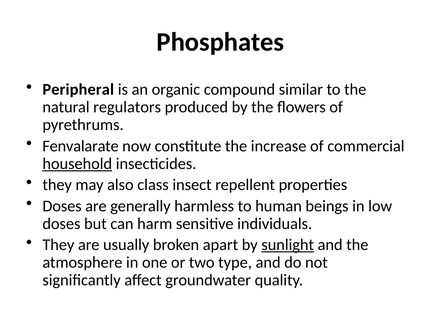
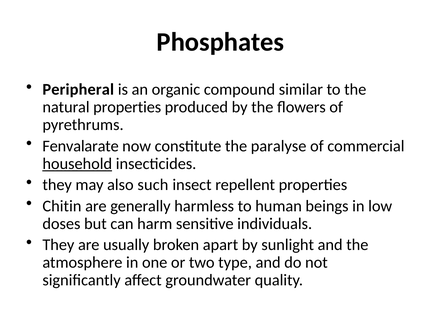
natural regulators: regulators -> properties (127, 107)
increase: increase -> paralyse (279, 146)
class: class -> such (153, 184)
Doses: Doses -> Chitin (62, 206)
sunlight underline: present -> none (288, 244)
